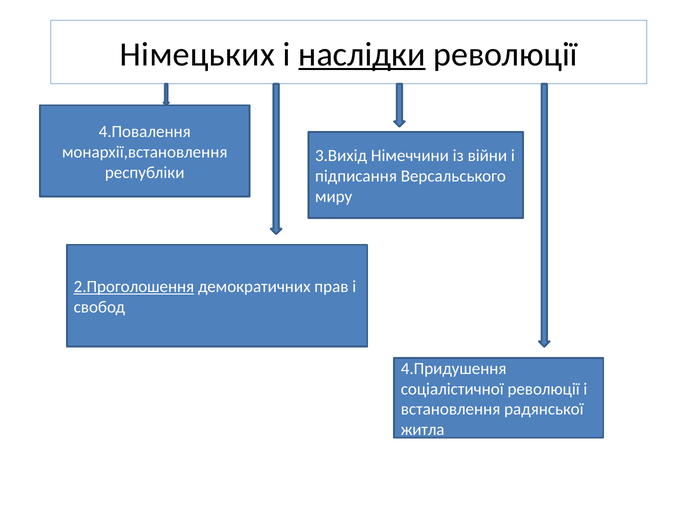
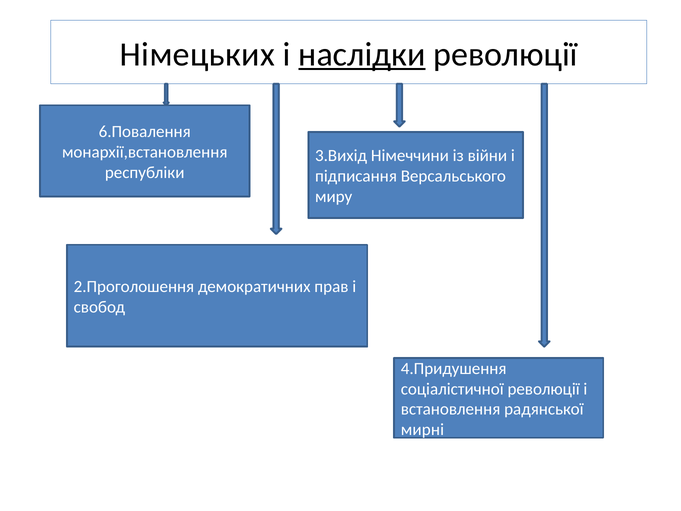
4.Повалення: 4.Повалення -> 6.Повалення (145, 132)
2.Проголошення underline: present -> none (134, 287)
житла: житла -> мирні (422, 430)
